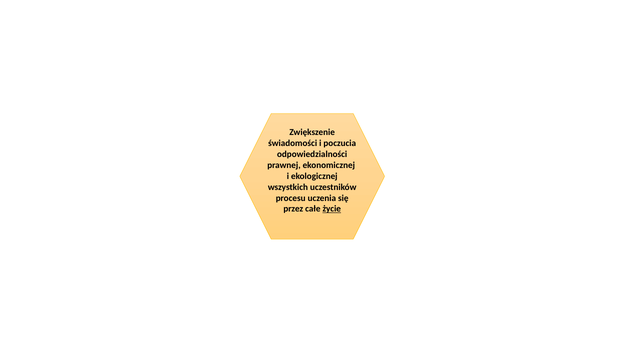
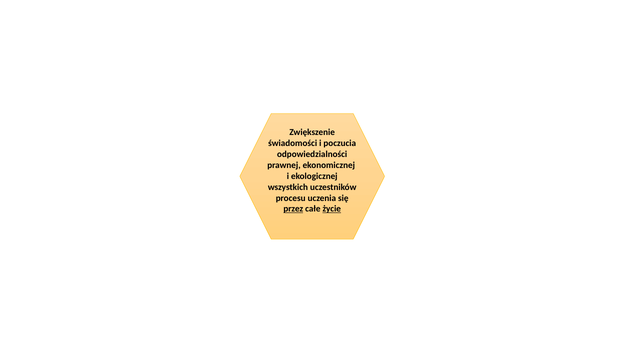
przez underline: none -> present (293, 209)
